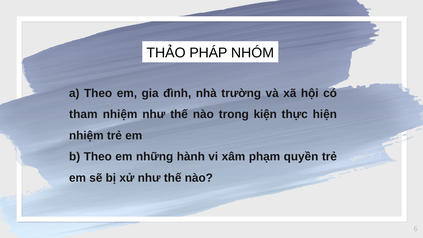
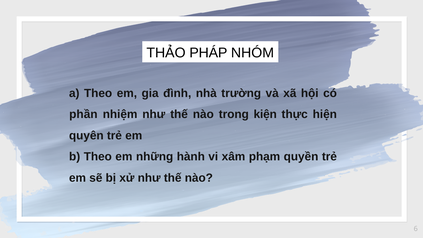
tham: tham -> phần (83, 114)
nhiệm: nhiệm -> quyên (86, 135)
